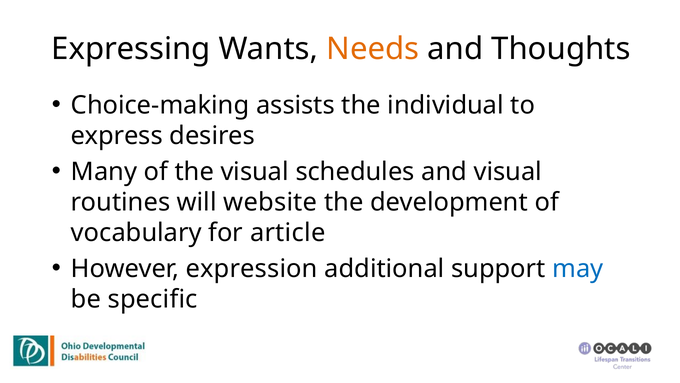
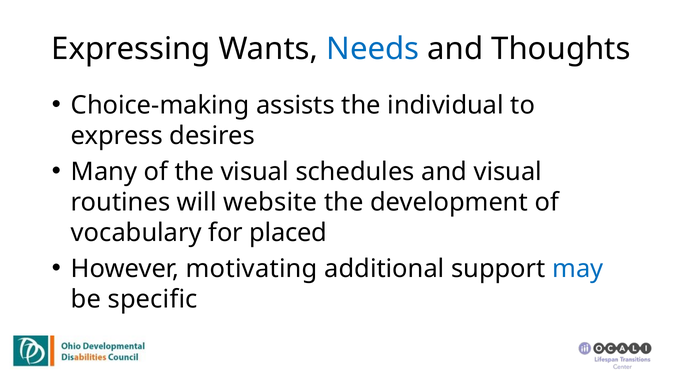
Needs colour: orange -> blue (373, 49)
article: article -> placed (288, 233)
expression: expression -> motivating (252, 268)
